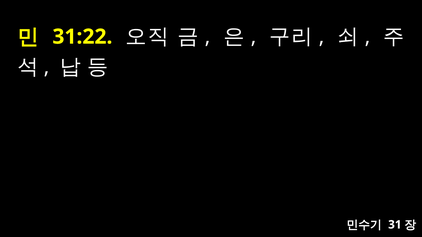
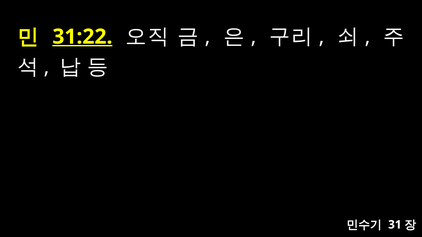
31:22 underline: none -> present (82, 37)
